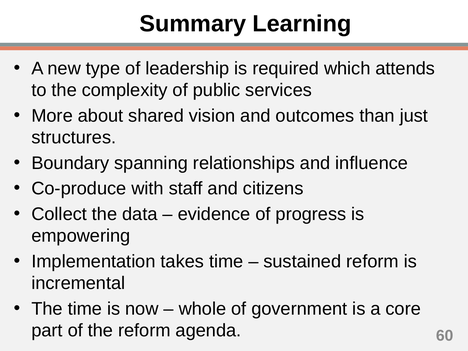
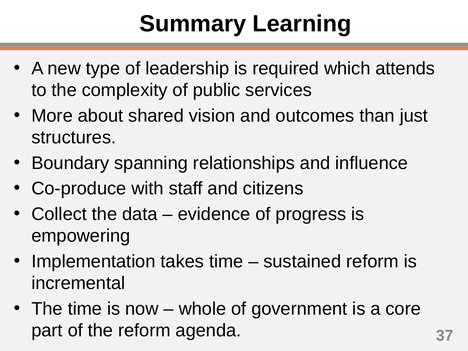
60: 60 -> 37 (445, 336)
